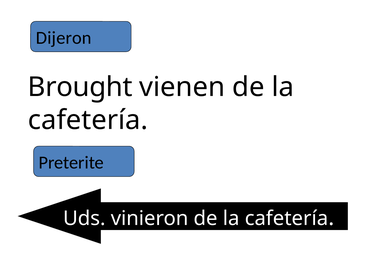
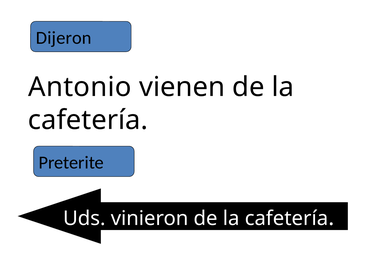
Brought: Brought -> Antonio (80, 87)
